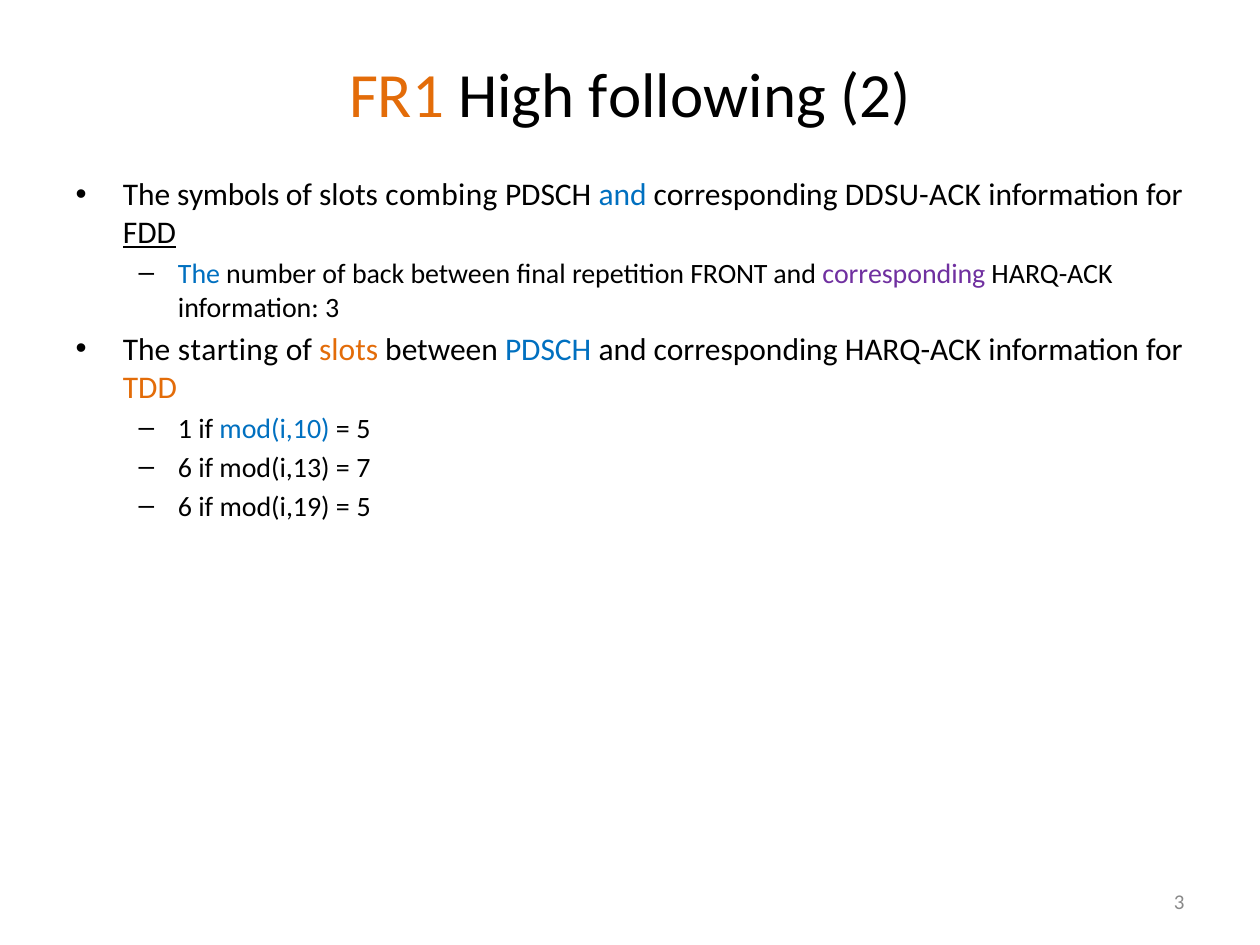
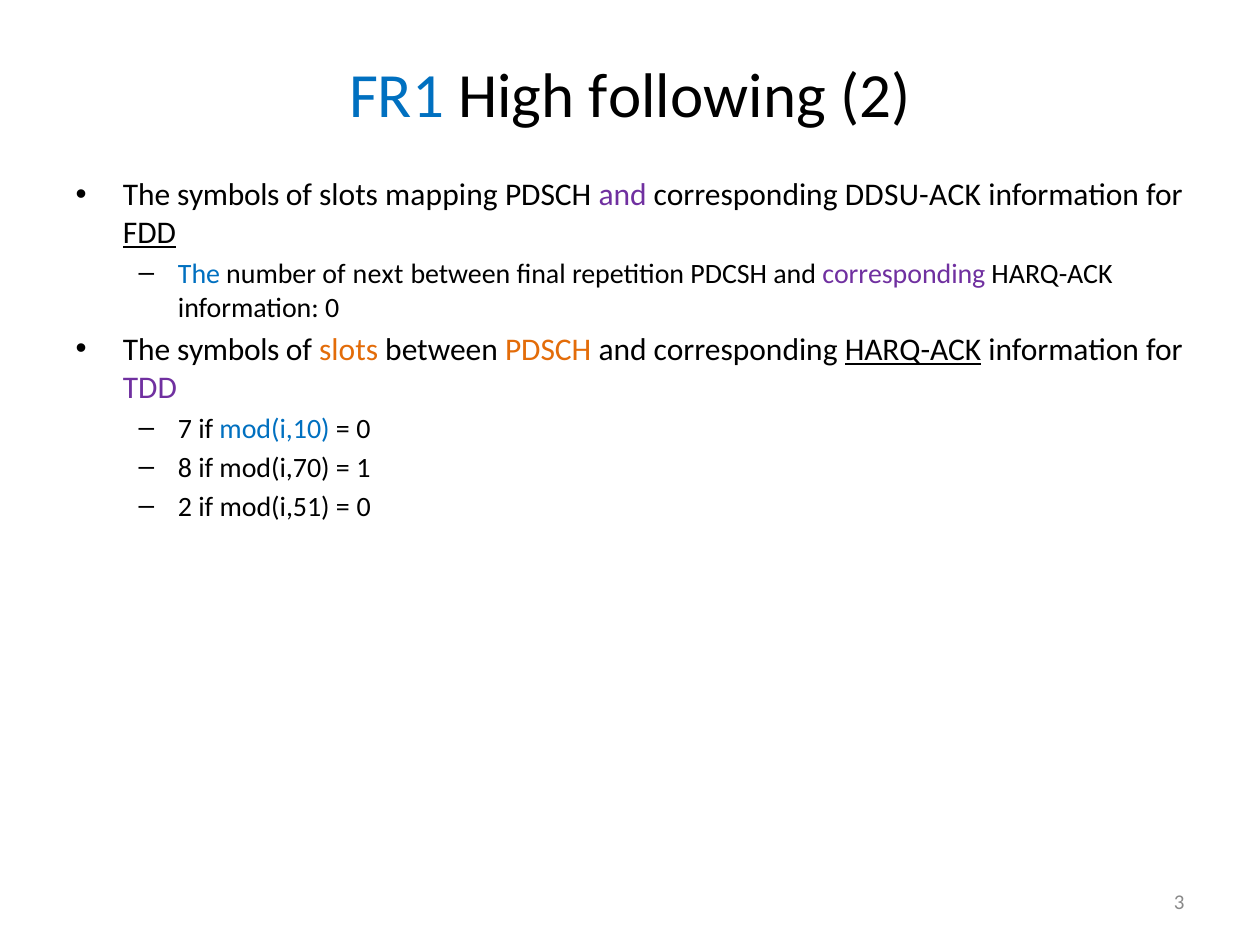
FR1 colour: orange -> blue (396, 97)
combing: combing -> mapping (442, 195)
and colour: blue -> purple (623, 195)
back: back -> next (378, 274)
FRONT: FRONT -> PDCSH (729, 274)
information 3: 3 -> 0 (332, 308)
starting: starting -> symbols (228, 350)
PDSCH colour: blue -> orange (548, 350)
HARQ-ACK underline: none -> present (913, 350)
TDD colour: orange -> purple (150, 388)
1: 1 -> 7 (185, 429)
5: 5 -> 0 (364, 429)
6: 6 -> 8 (185, 468)
mod(i,13: mod(i,13 -> mod(i,70 (275, 468)
7: 7 -> 1 (364, 468)
6: 6 -> 2 (185, 507)
mod(i,19: mod(i,19 -> mod(i,51 (275, 507)
5: 5 -> 0 (364, 507)
